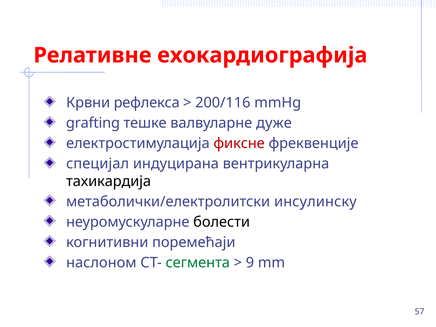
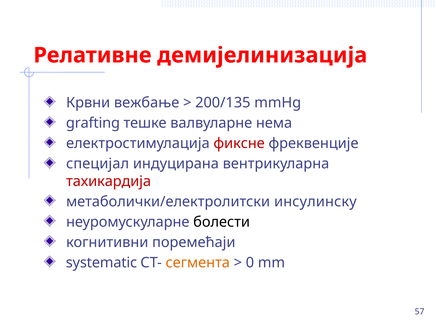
ехокардиографија: ехокардиографија -> демијелинизација (262, 55)
рефлекса: рефлекса -> вежбање (147, 103)
200/116: 200/116 -> 200/135 (223, 103)
дуже: дуже -> нема (274, 123)
тахикардија colour: black -> red (109, 181)
наслоном: наслоном -> systematic (101, 263)
сегмента colour: green -> orange (198, 263)
9: 9 -> 0 (250, 263)
